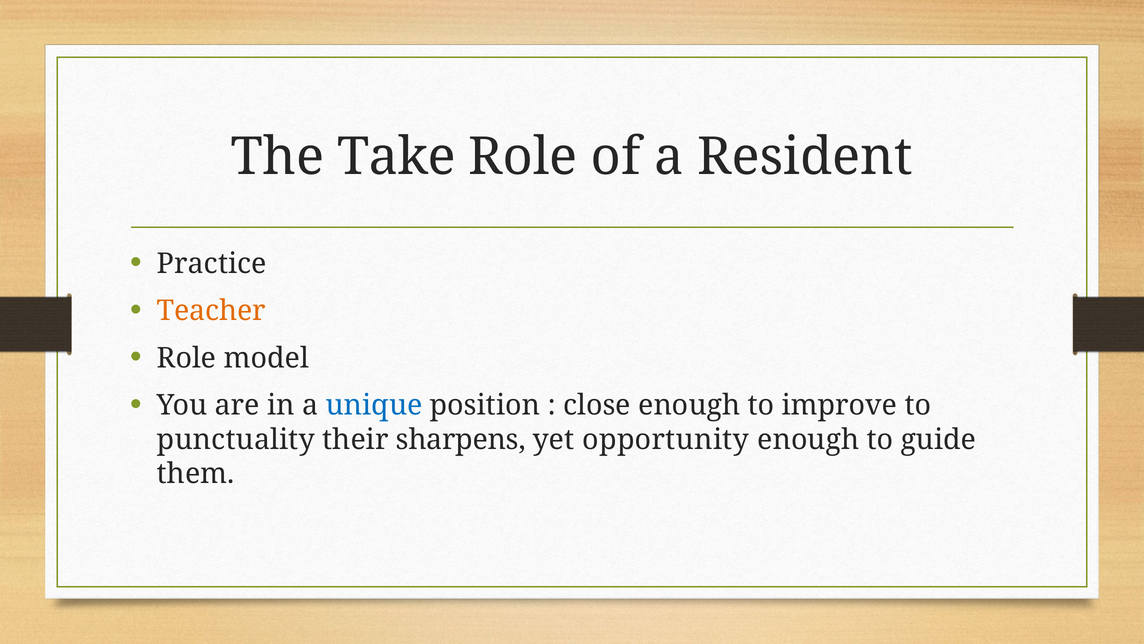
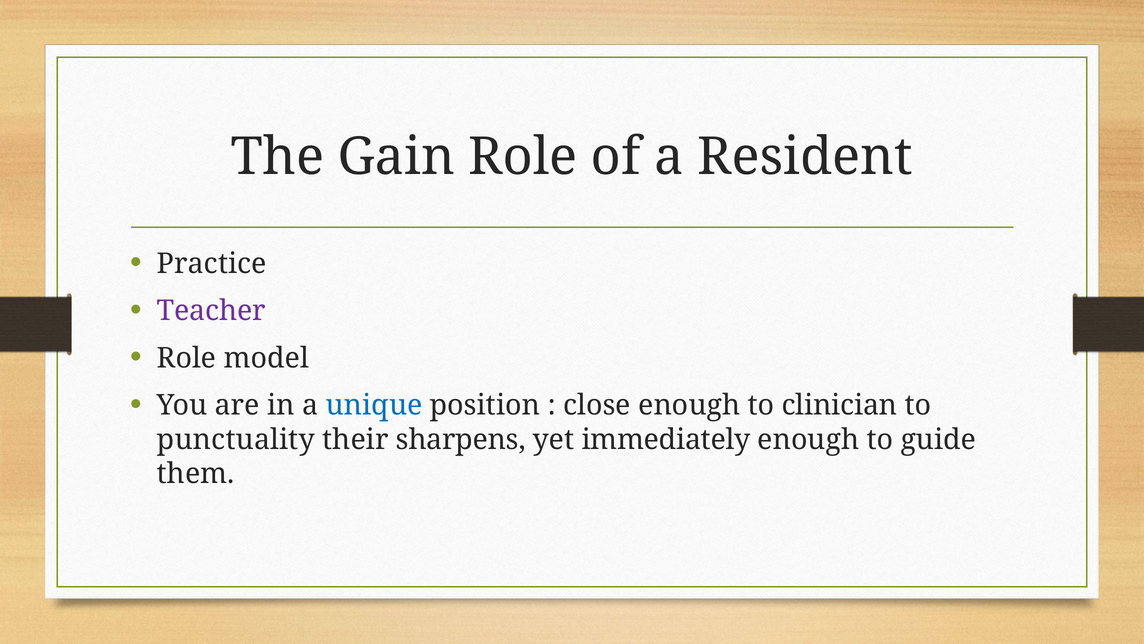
Take: Take -> Gain (396, 157)
Teacher colour: orange -> purple (211, 311)
improve: improve -> clinician (839, 405)
opportunity: opportunity -> immediately (666, 439)
